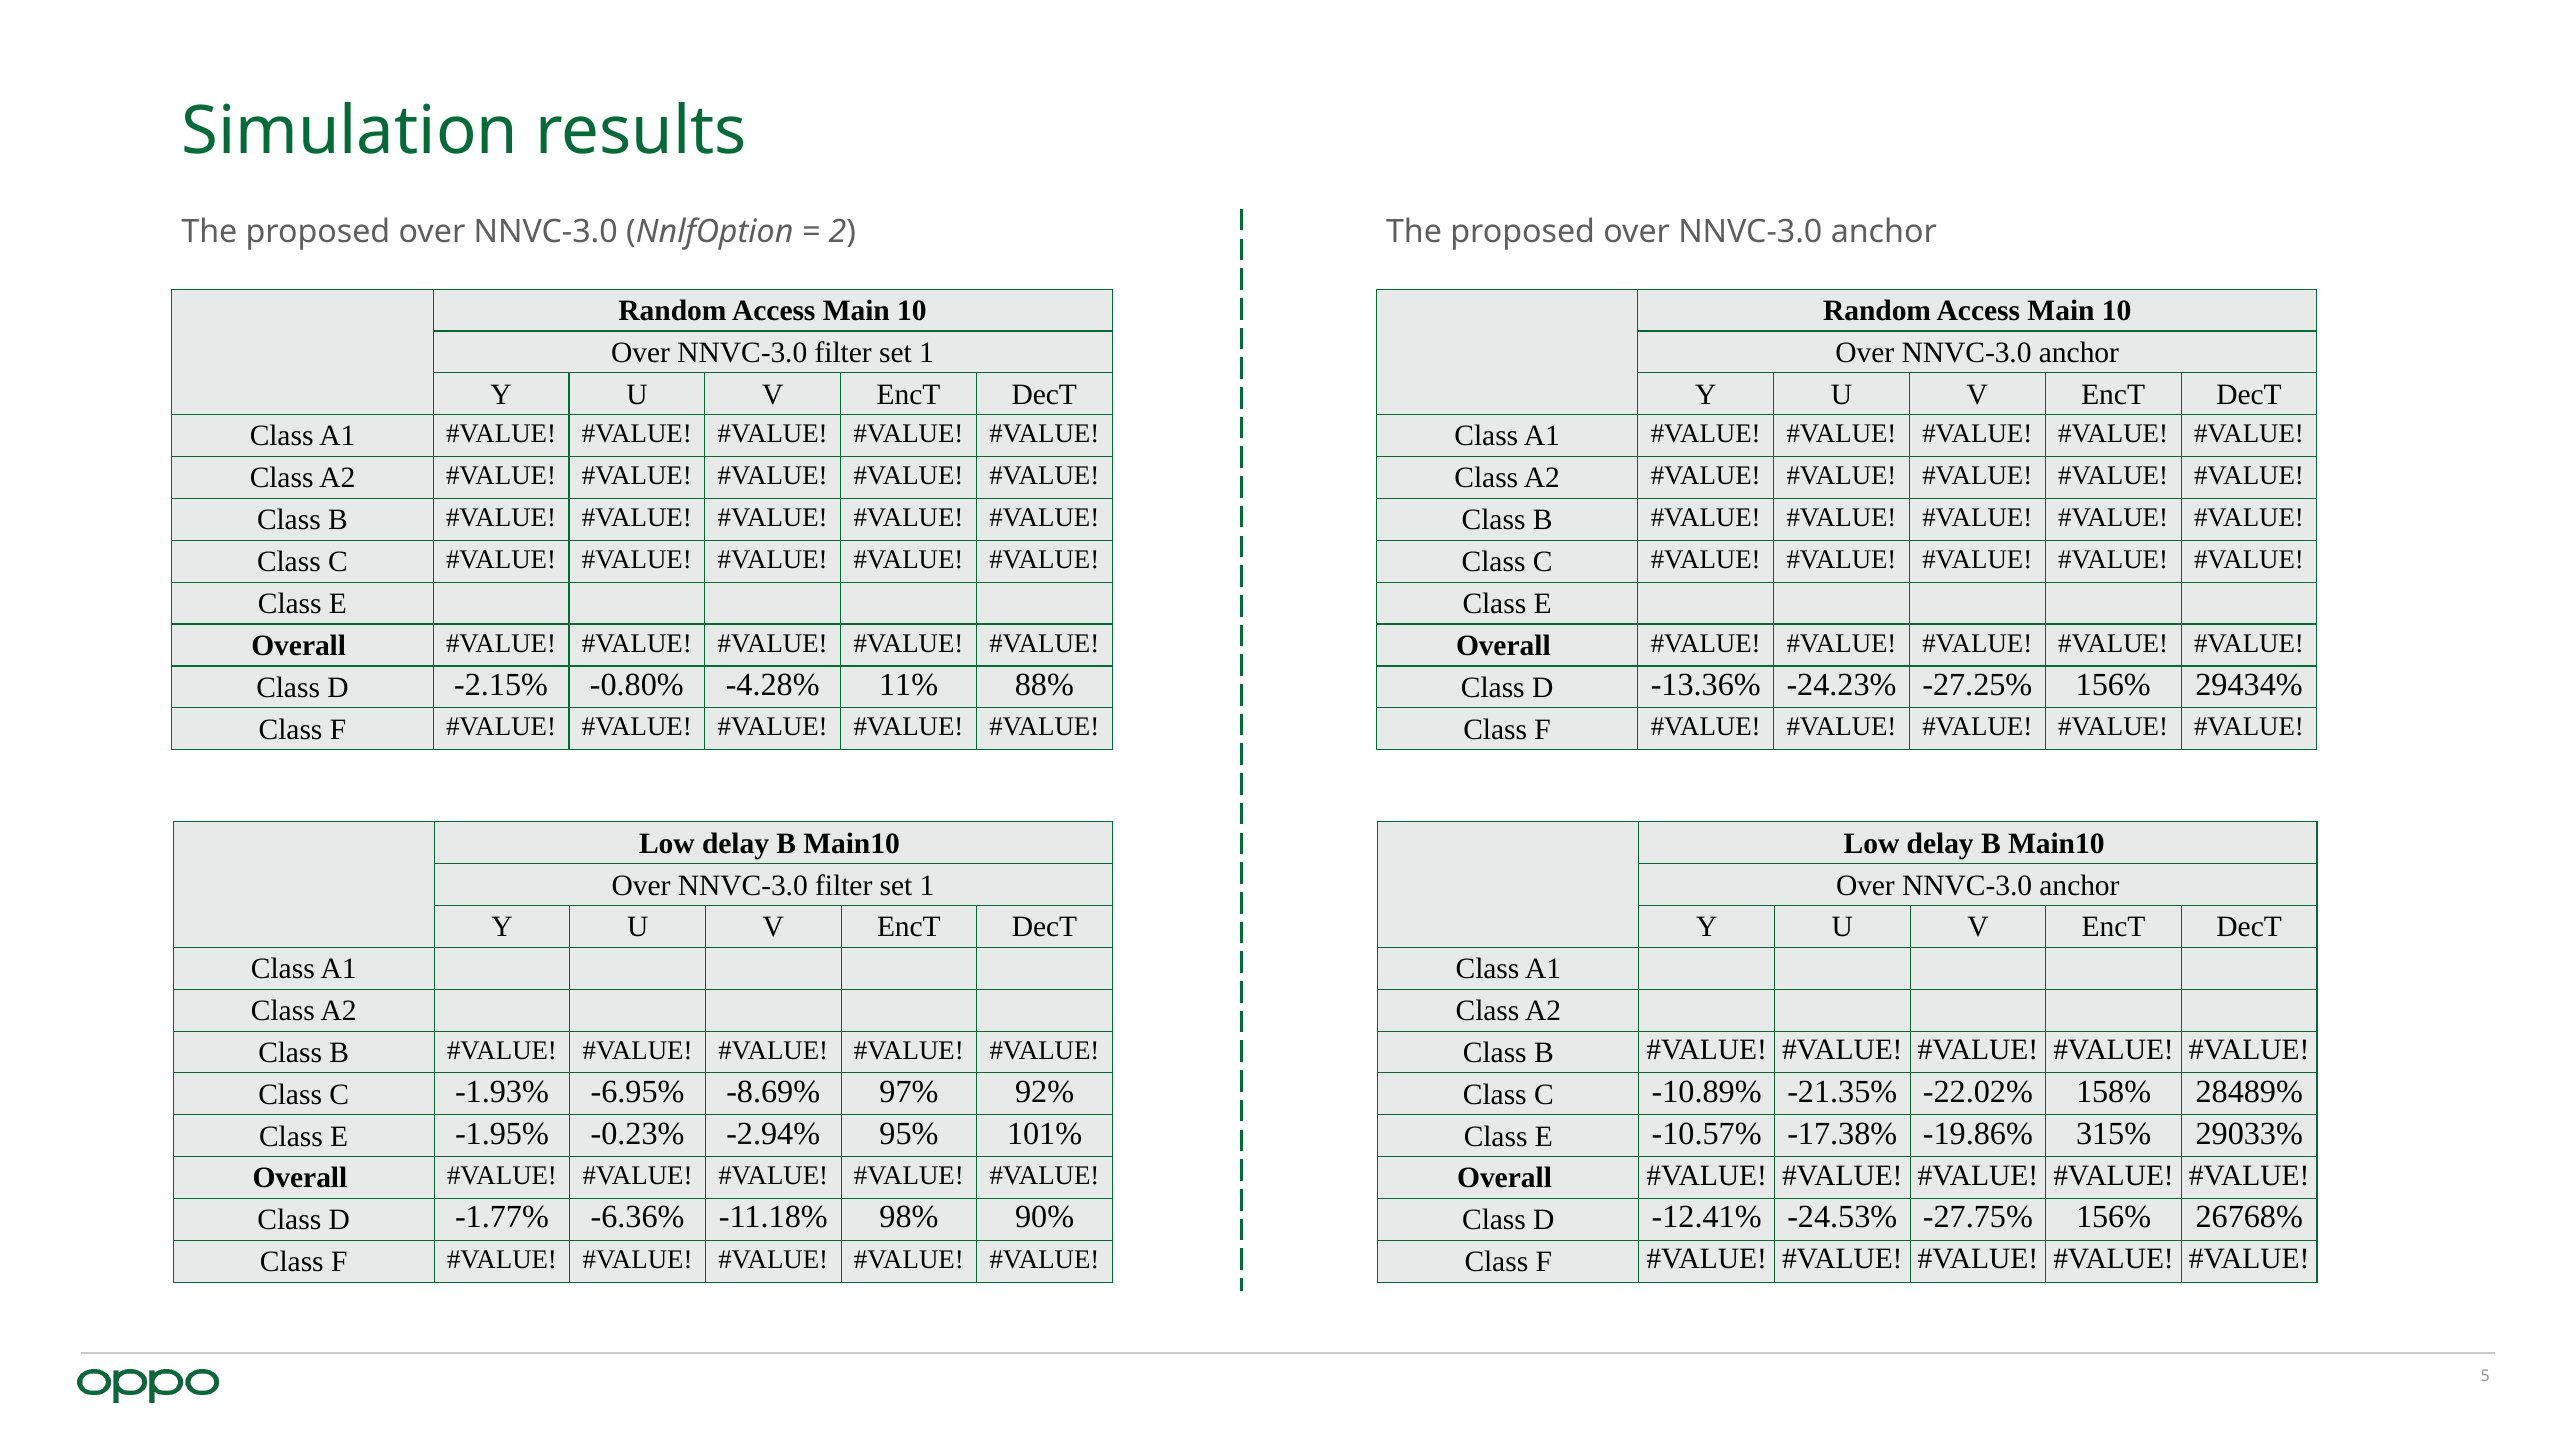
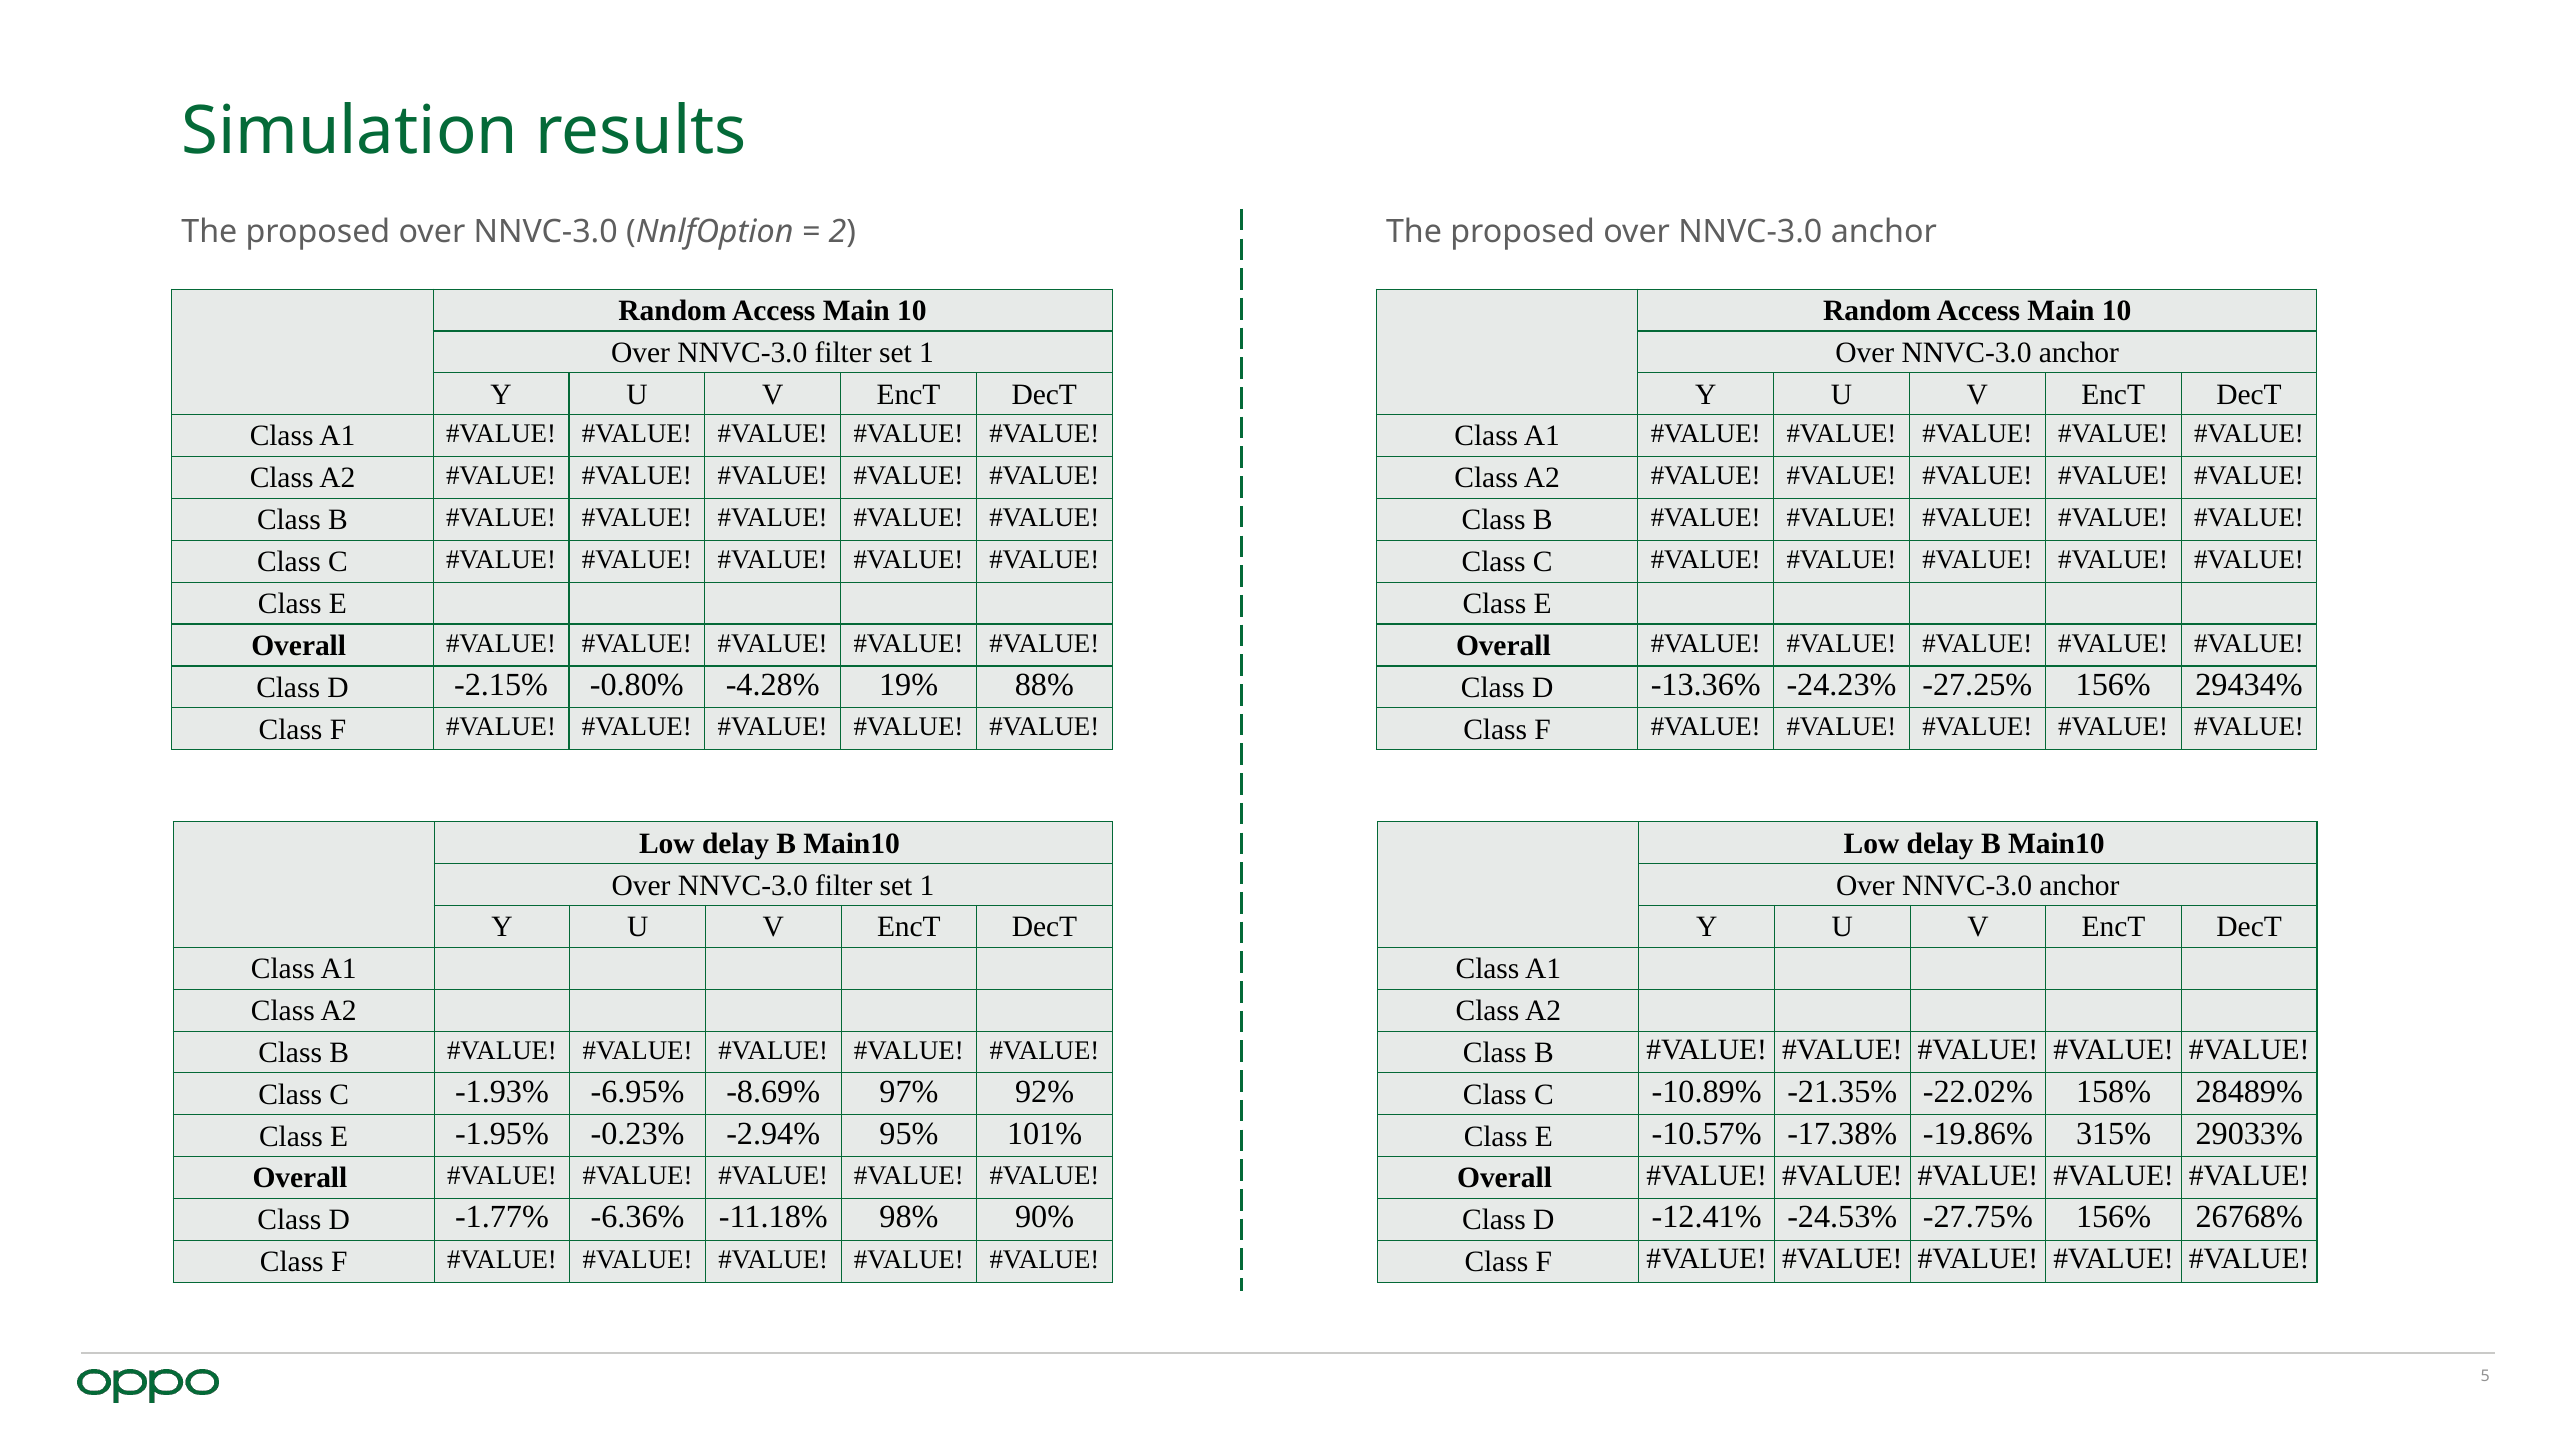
11%: 11% -> 19% (909, 685)
